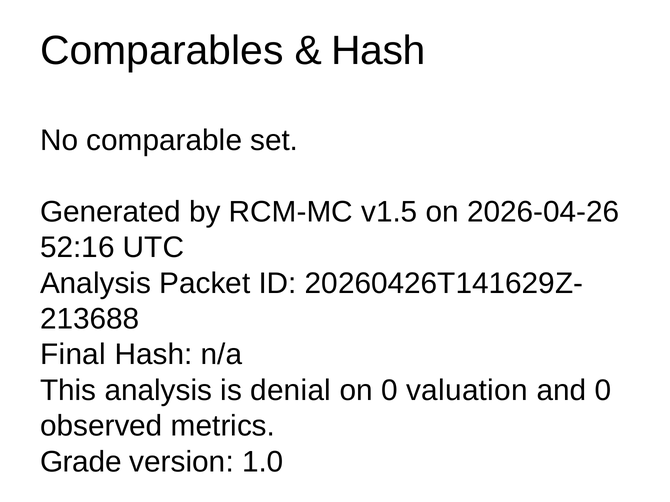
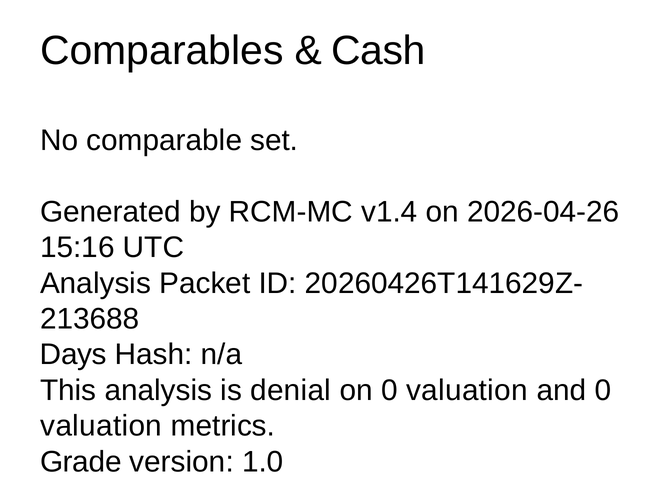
Hash: Hash -> Cash (378, 51)
v1.5: v1.5 -> v1.4 (389, 212)
52:16: 52:16 -> 15:16 (77, 248)
Final: Final -> Days (73, 355)
observed: observed -> valuation (101, 426)
